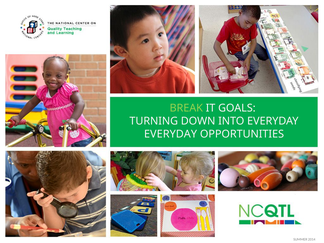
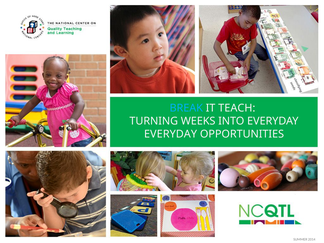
BREAK colour: light green -> light blue (186, 108)
GOALS: GOALS -> TEACH (237, 108)
DOWN: DOWN -> WEEKS (198, 121)
